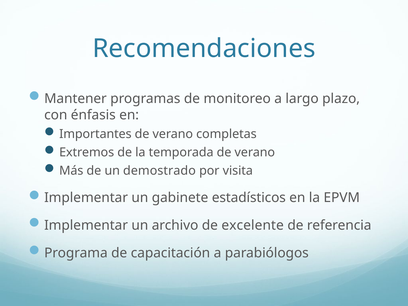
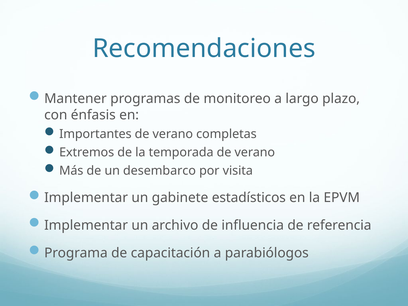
demostrado: demostrado -> desembarco (159, 171)
excelente: excelente -> influencia (253, 225)
